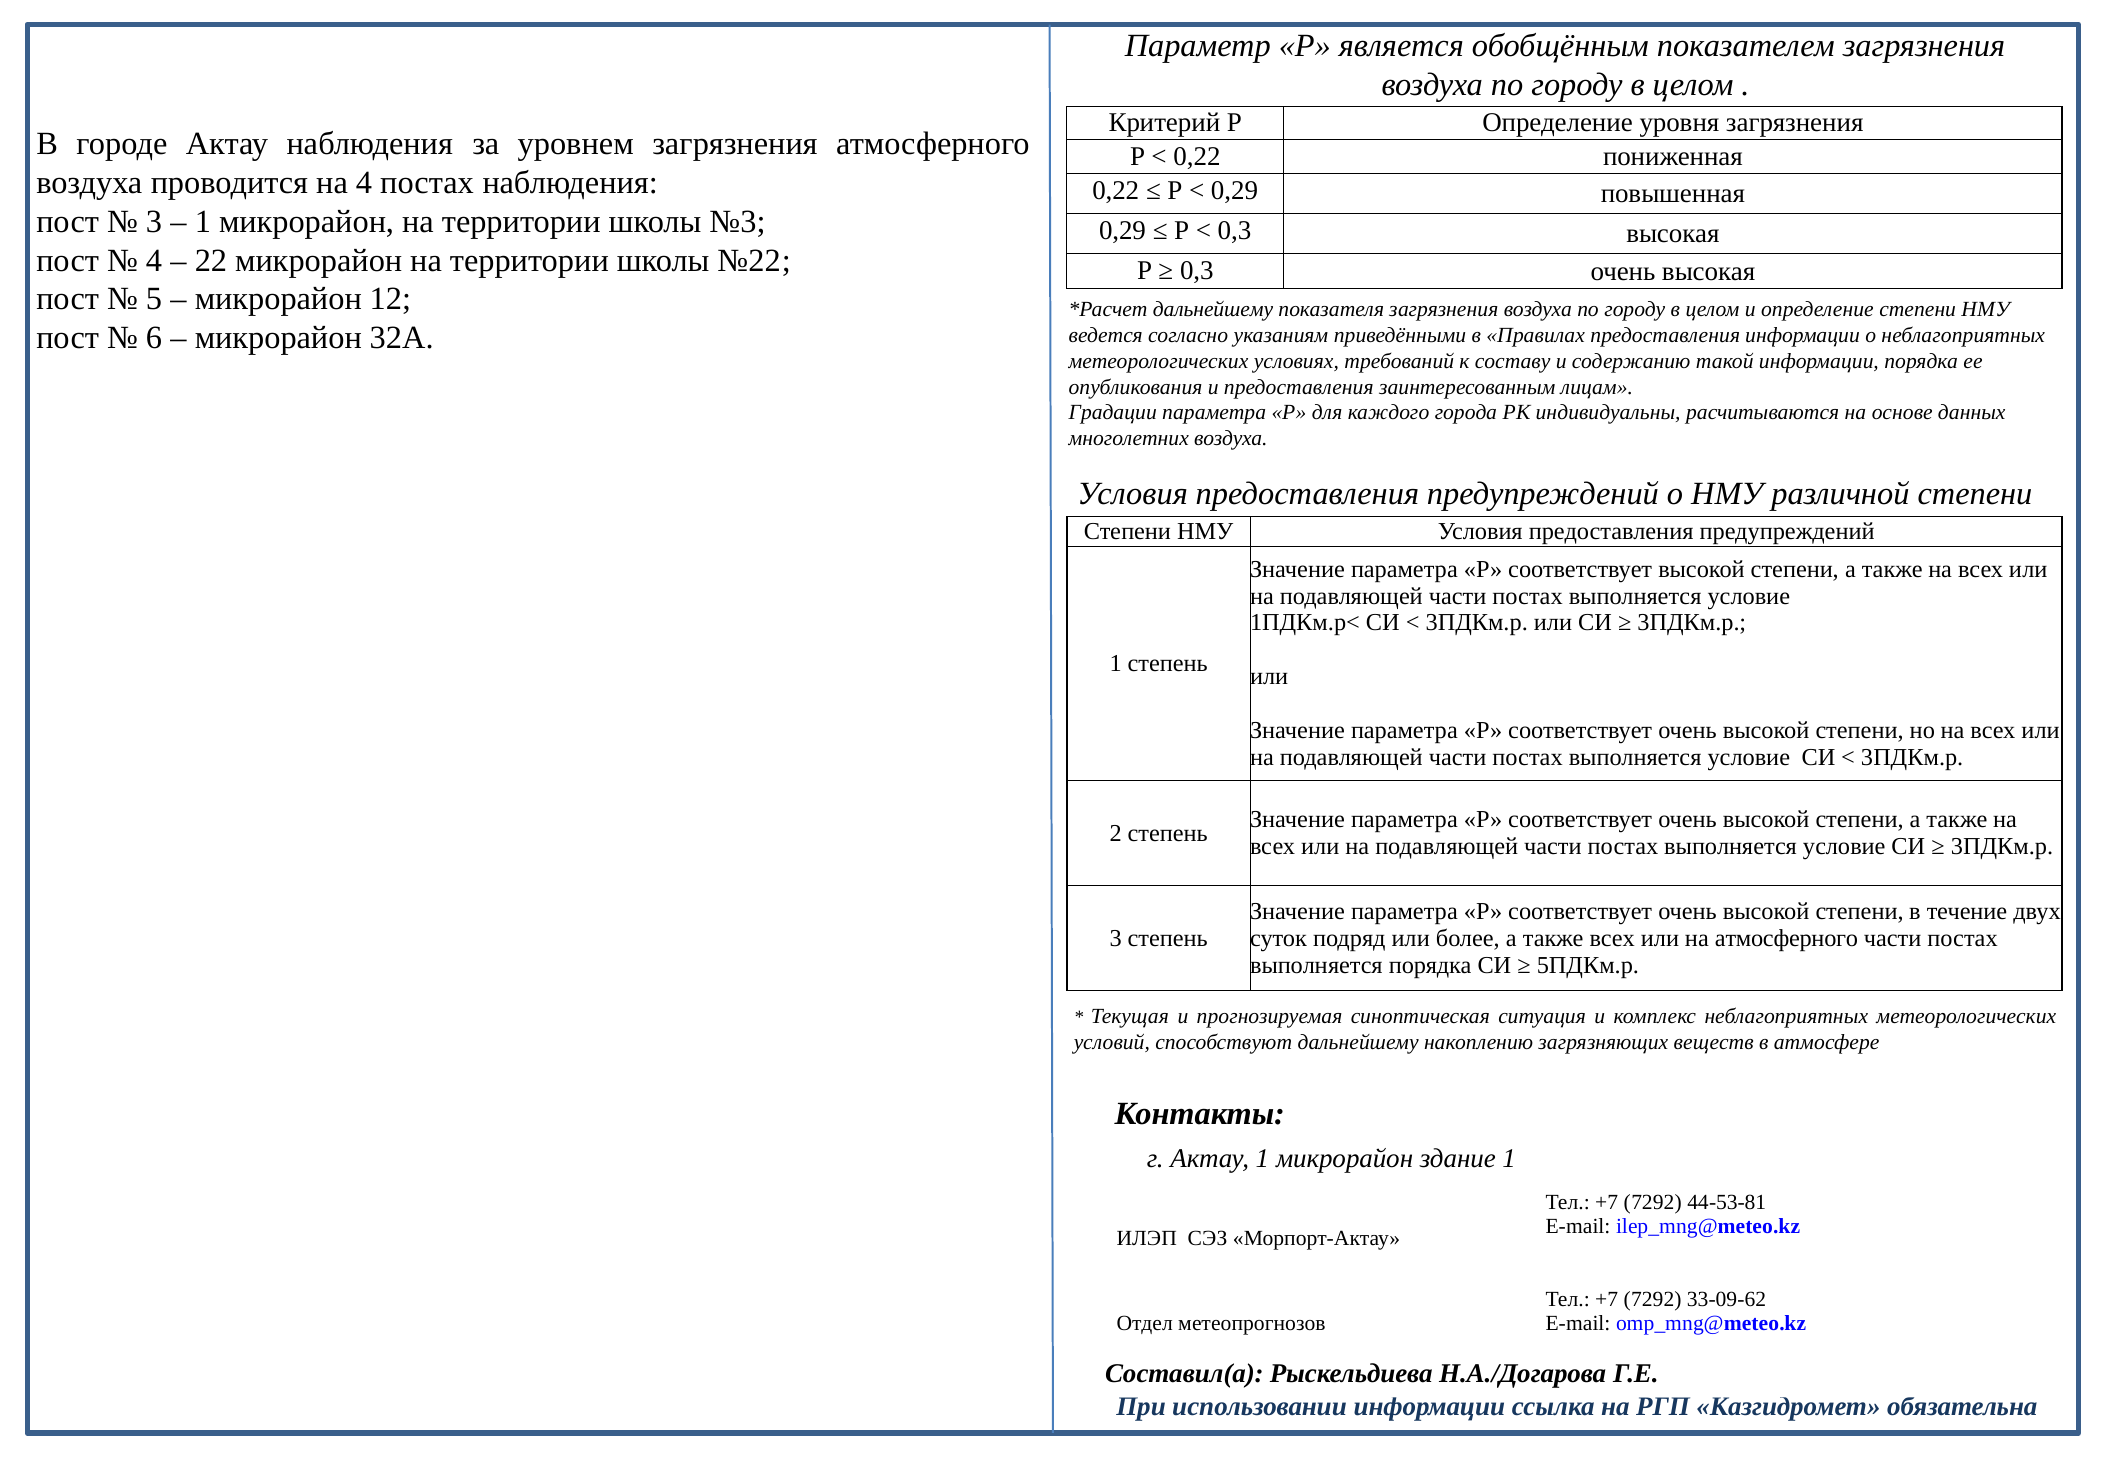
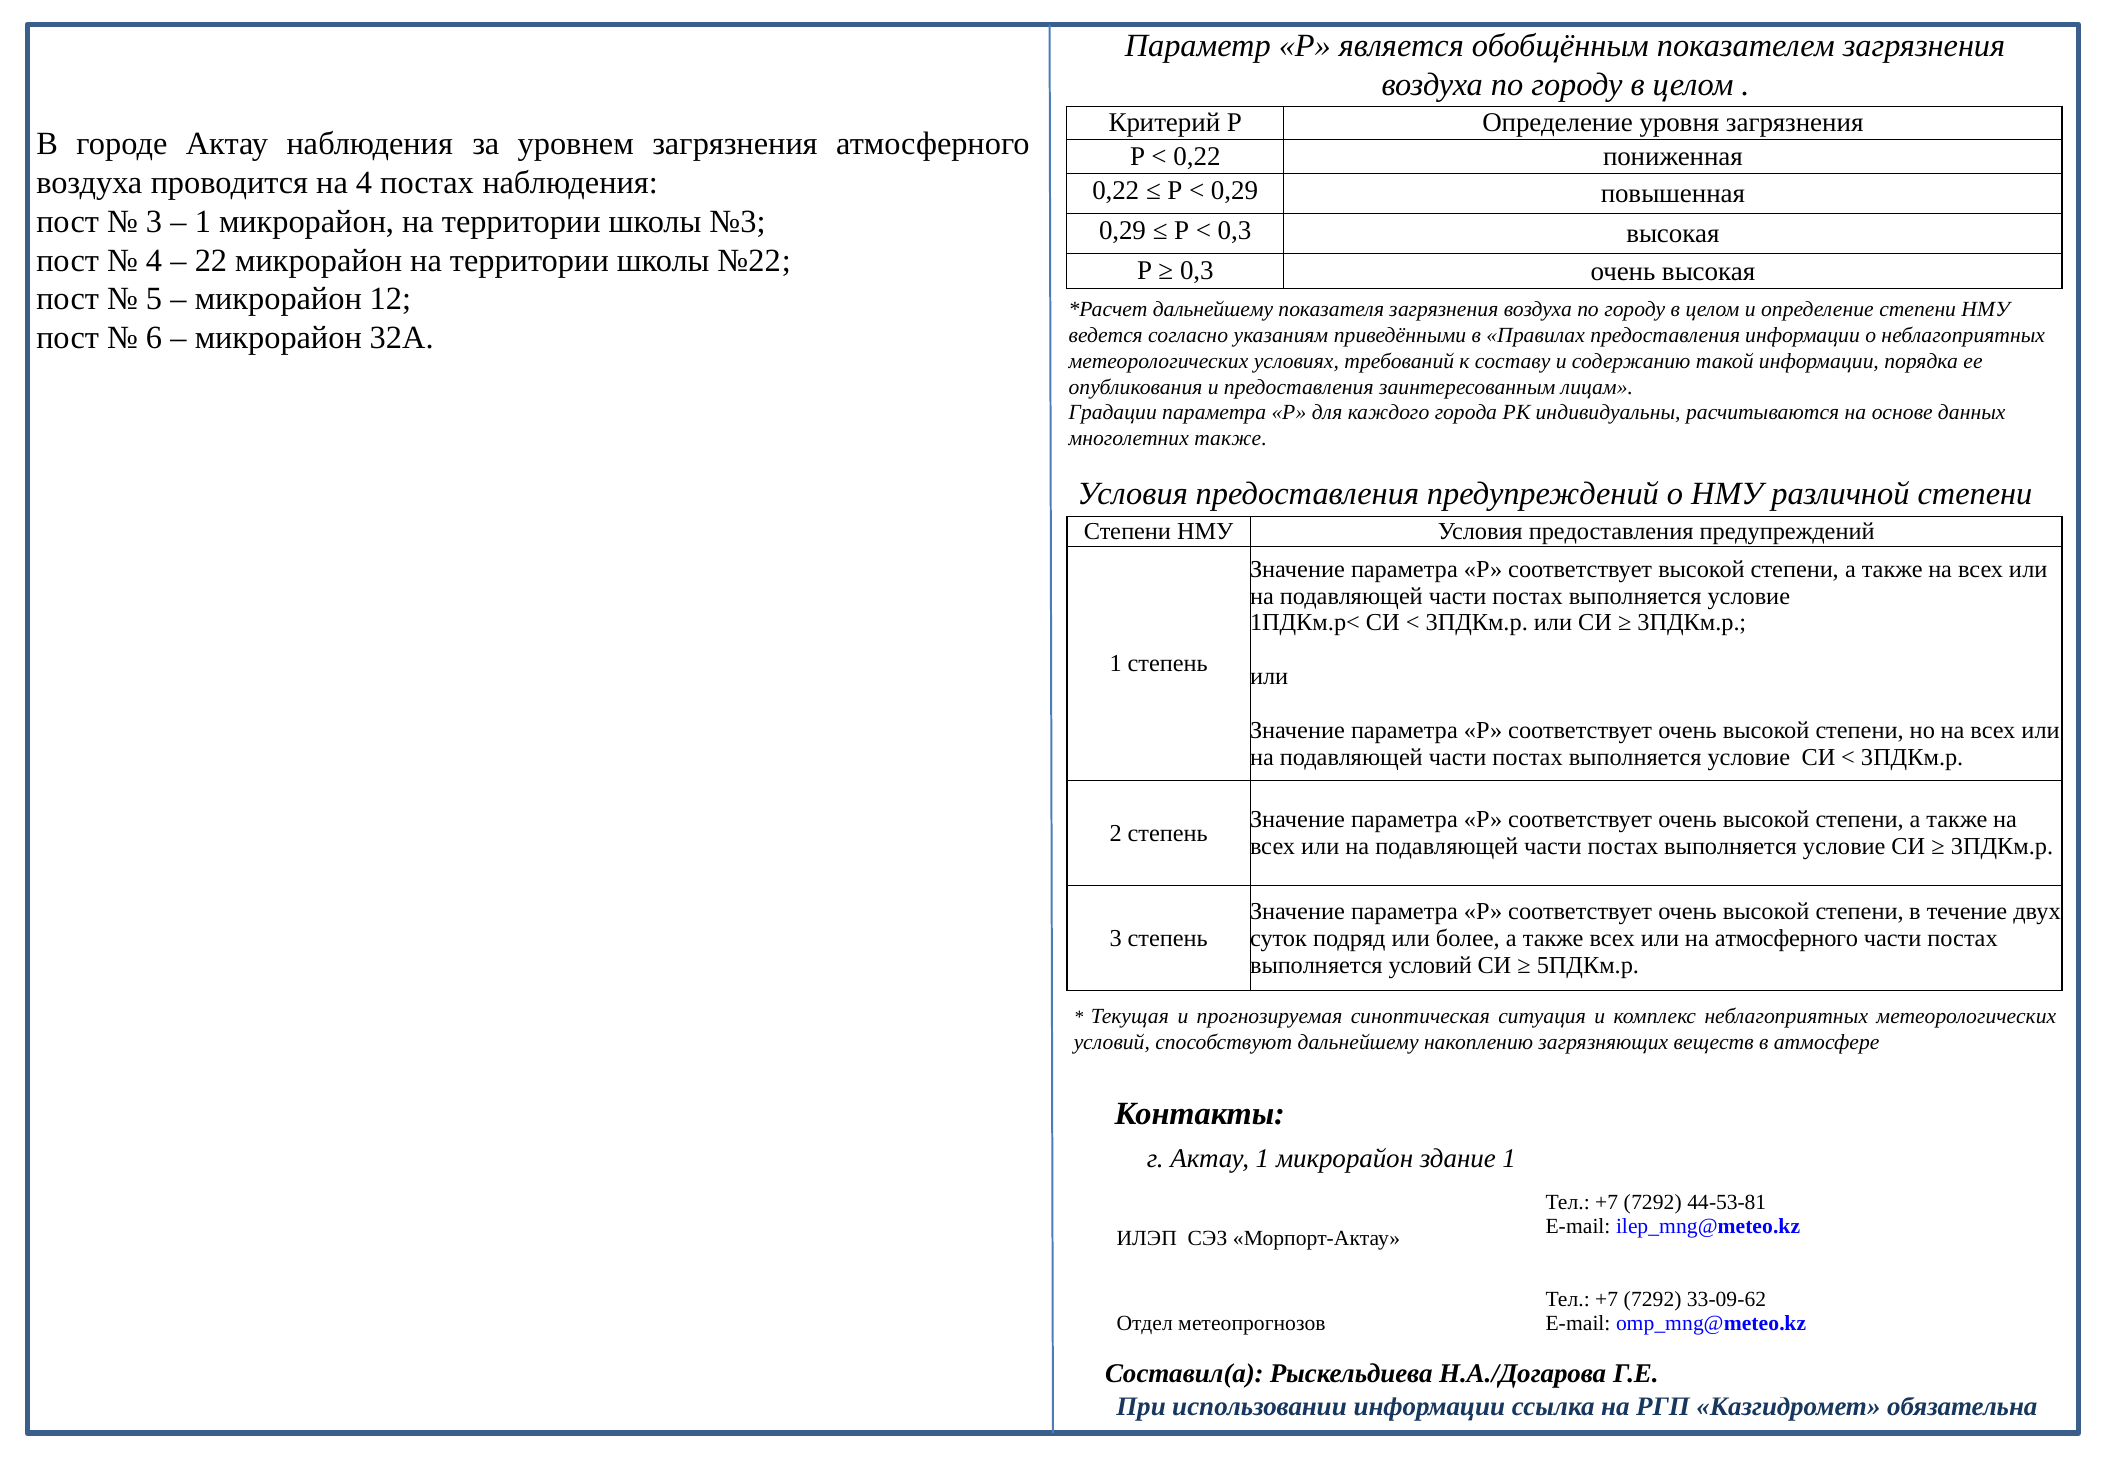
многолетних воздуха: воздуха -> также (1231, 439)
выполняется порядка: порядка -> условий (1430, 965)
